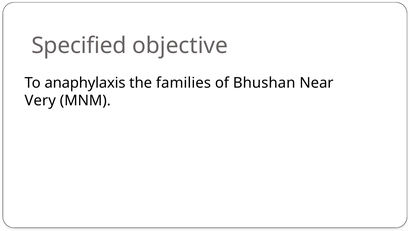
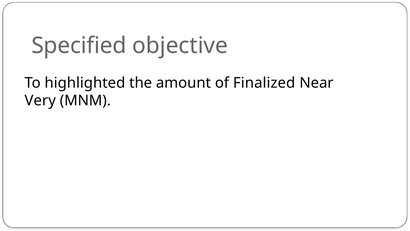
anaphylaxis: anaphylaxis -> highlighted (85, 83)
families: families -> amount (183, 83)
Bhushan: Bhushan -> Finalized (264, 83)
